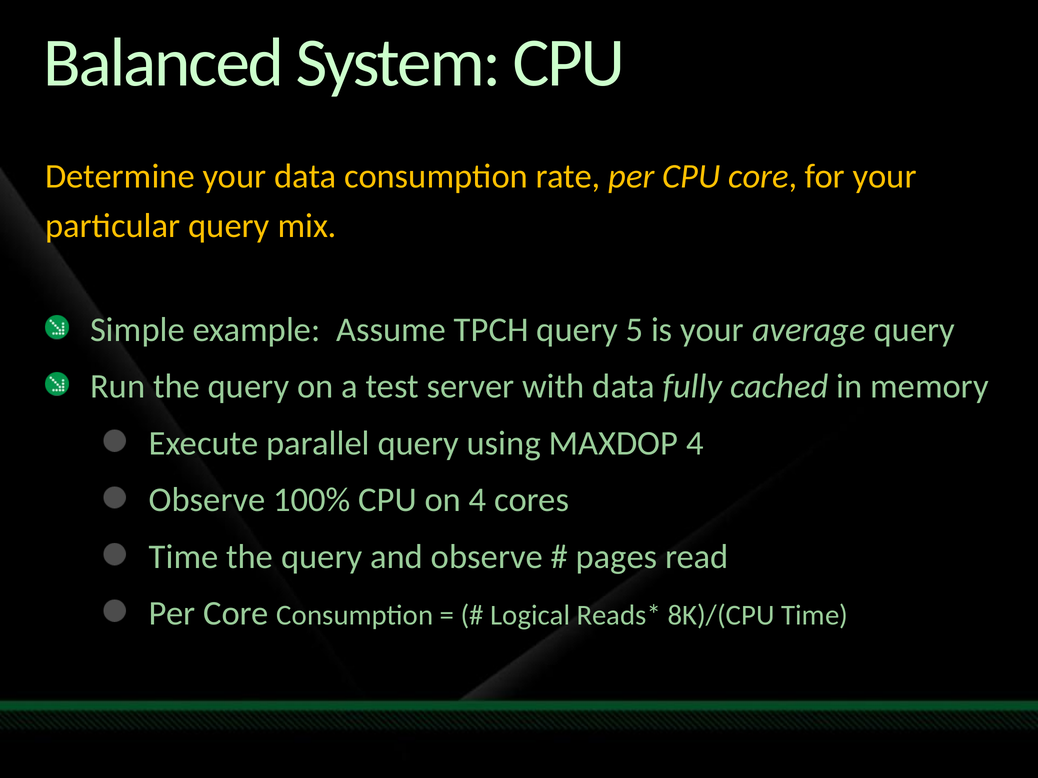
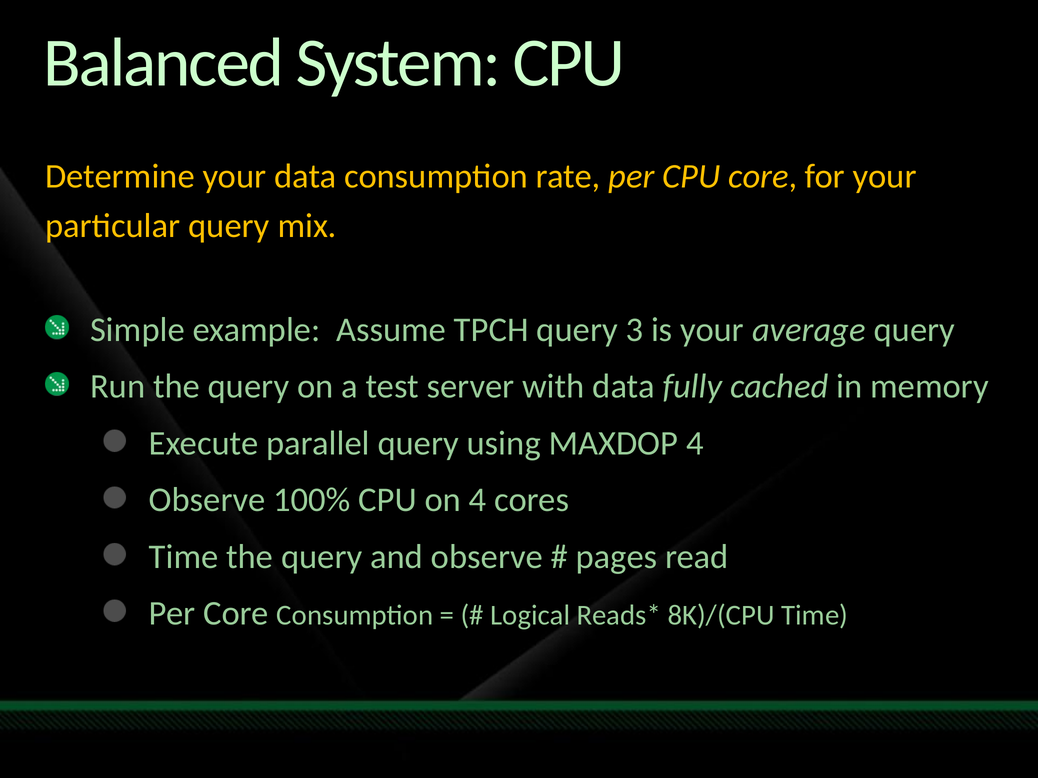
5: 5 -> 3 (634, 330)
